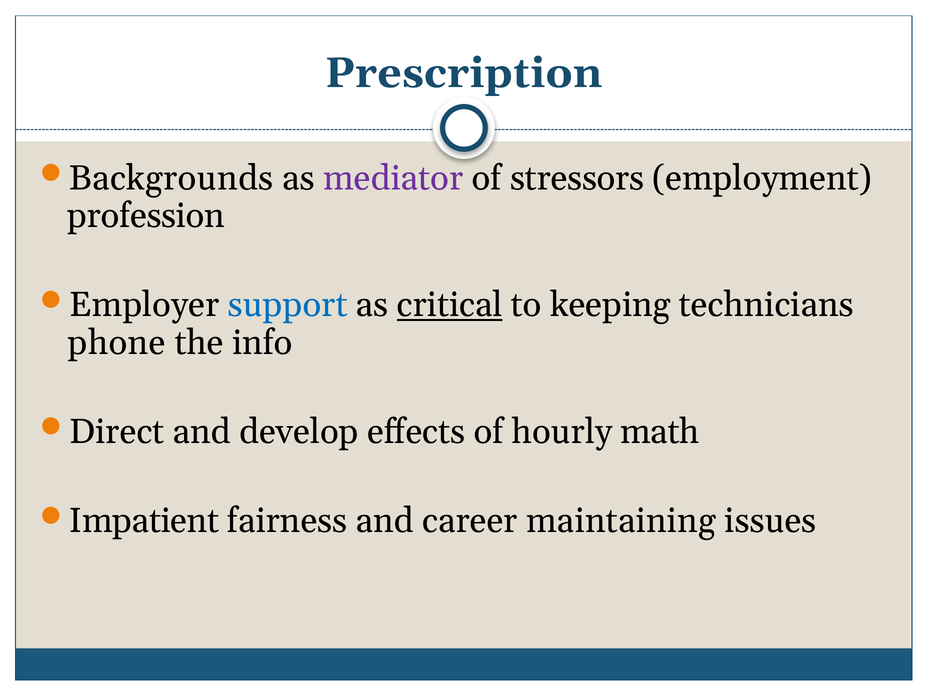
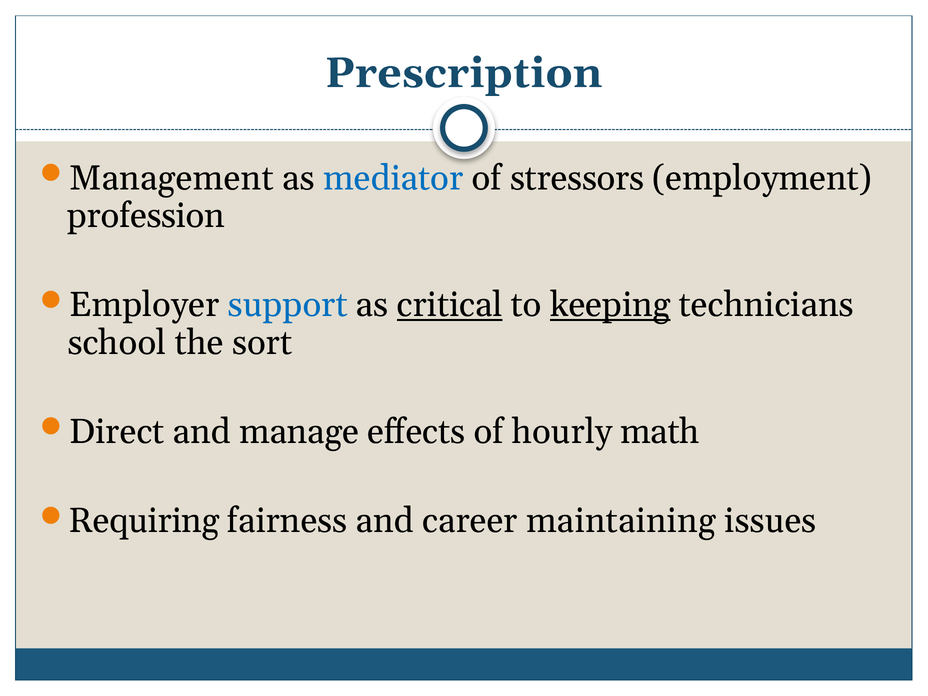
Backgrounds: Backgrounds -> Management (171, 178)
mediator colour: purple -> blue (393, 178)
keeping underline: none -> present (610, 305)
phone: phone -> school (117, 343)
info: info -> sort (262, 343)
develop: develop -> manage (299, 432)
Impatient: Impatient -> Requiring (144, 521)
